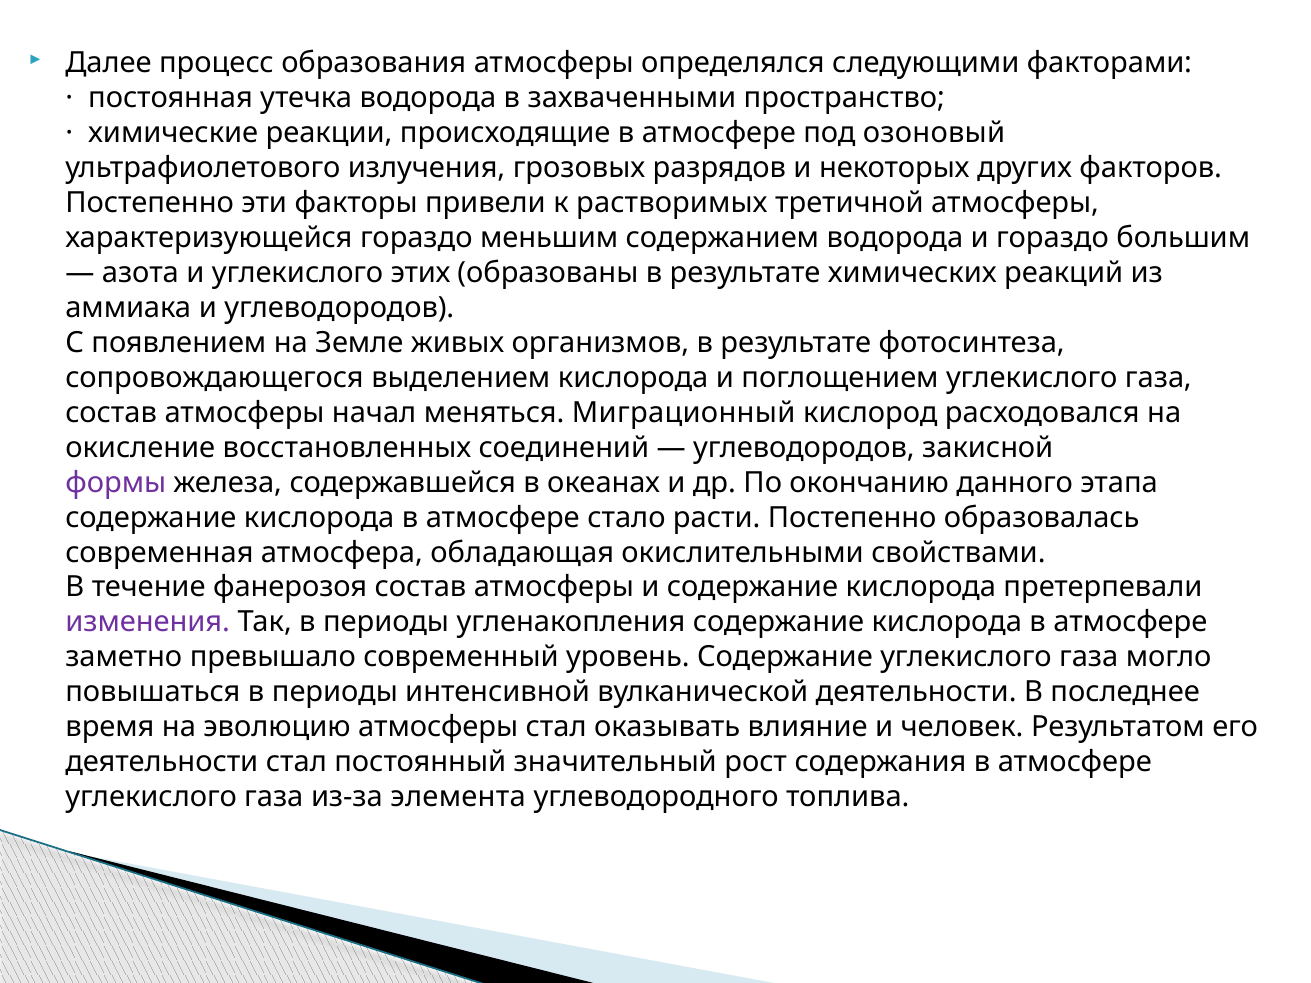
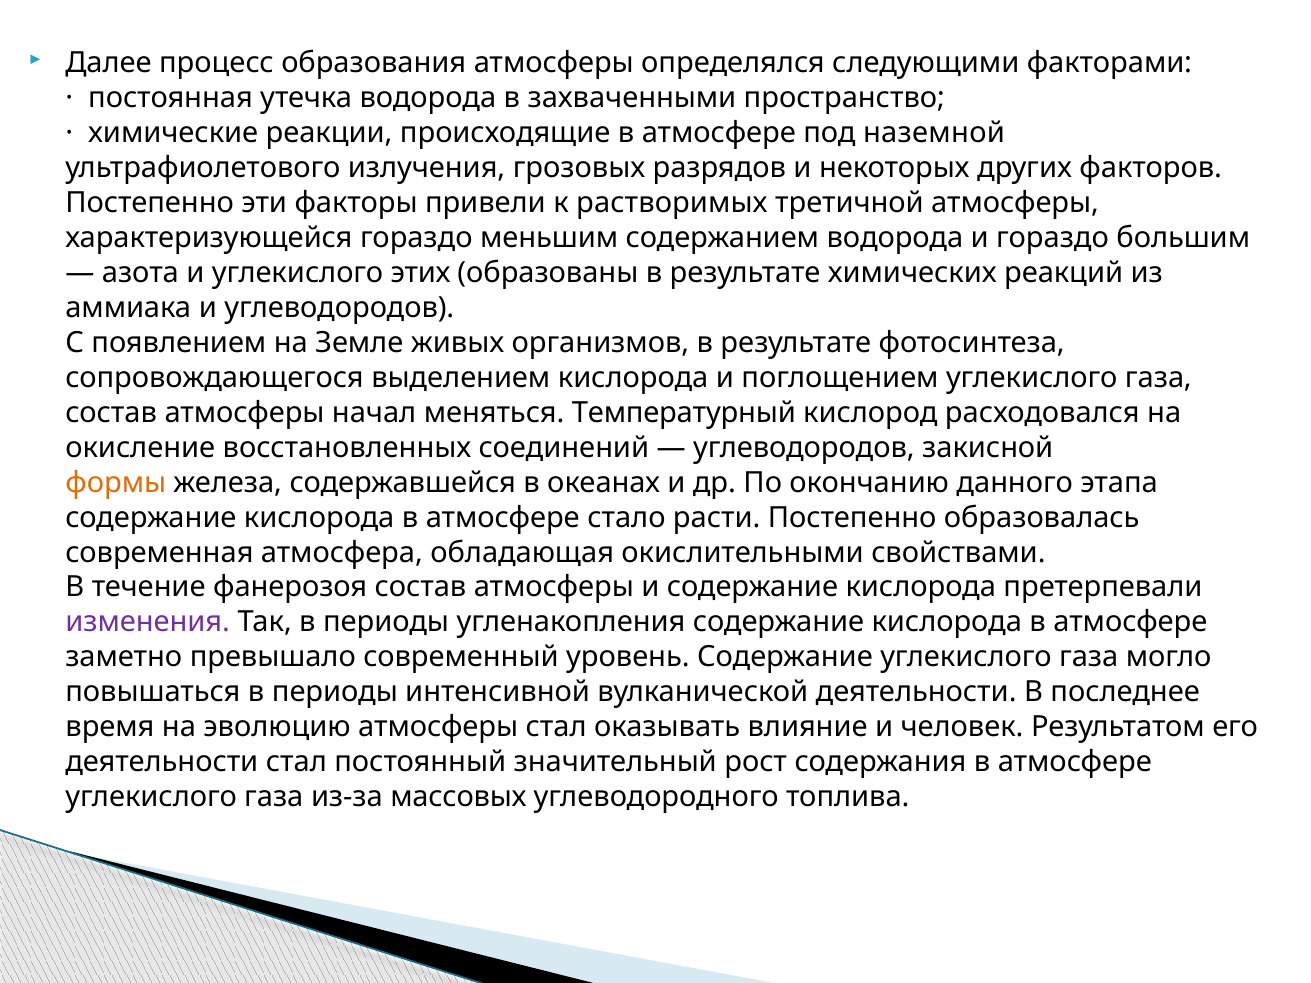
озоновый: озоновый -> наземной (934, 133)
Миграционный: Миграционный -> Температурный (684, 413)
формы colour: purple -> orange (116, 483)
элемента: элемента -> массовых (458, 797)
